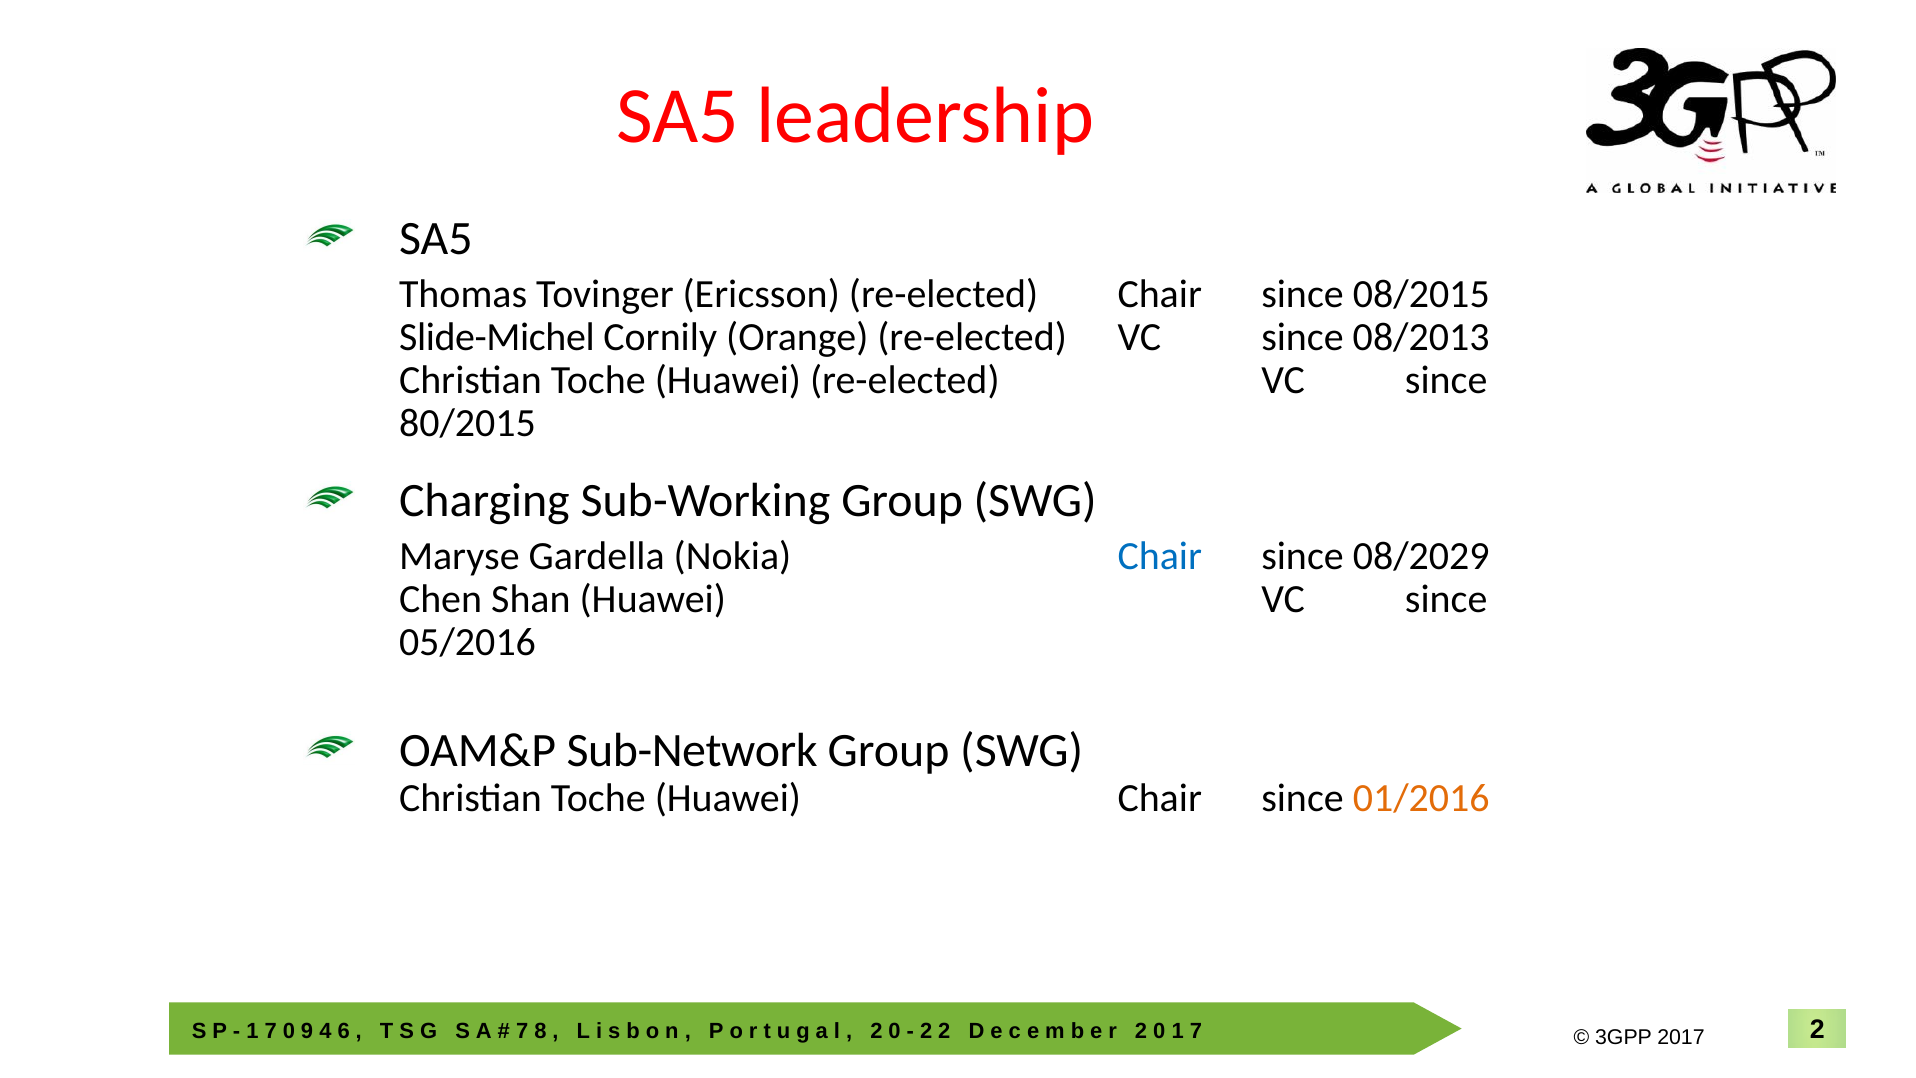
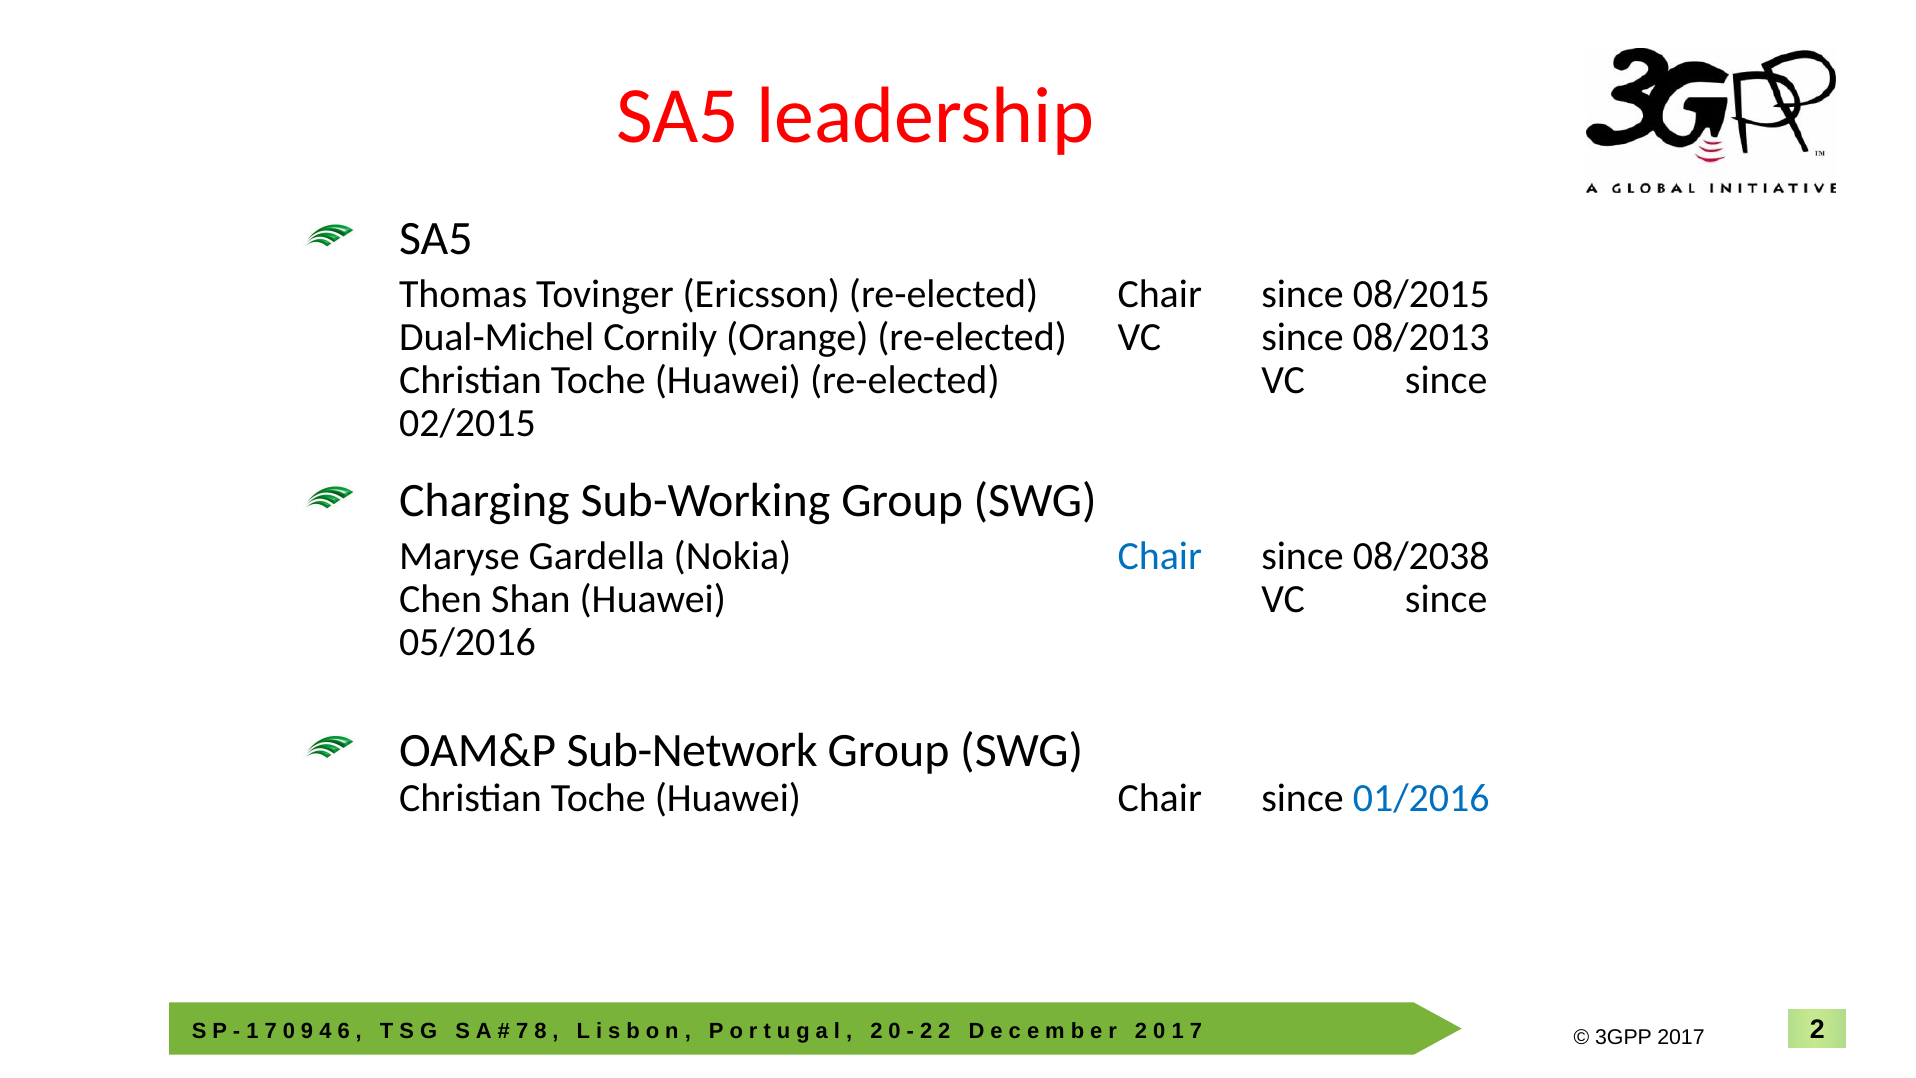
Slide-Michel: Slide-Michel -> Dual-Michel (497, 337)
80/2015: 80/2015 -> 02/2015 (467, 424)
08/2029: 08/2029 -> 08/2038 (1421, 556)
01/2016 colour: orange -> blue (1421, 798)
